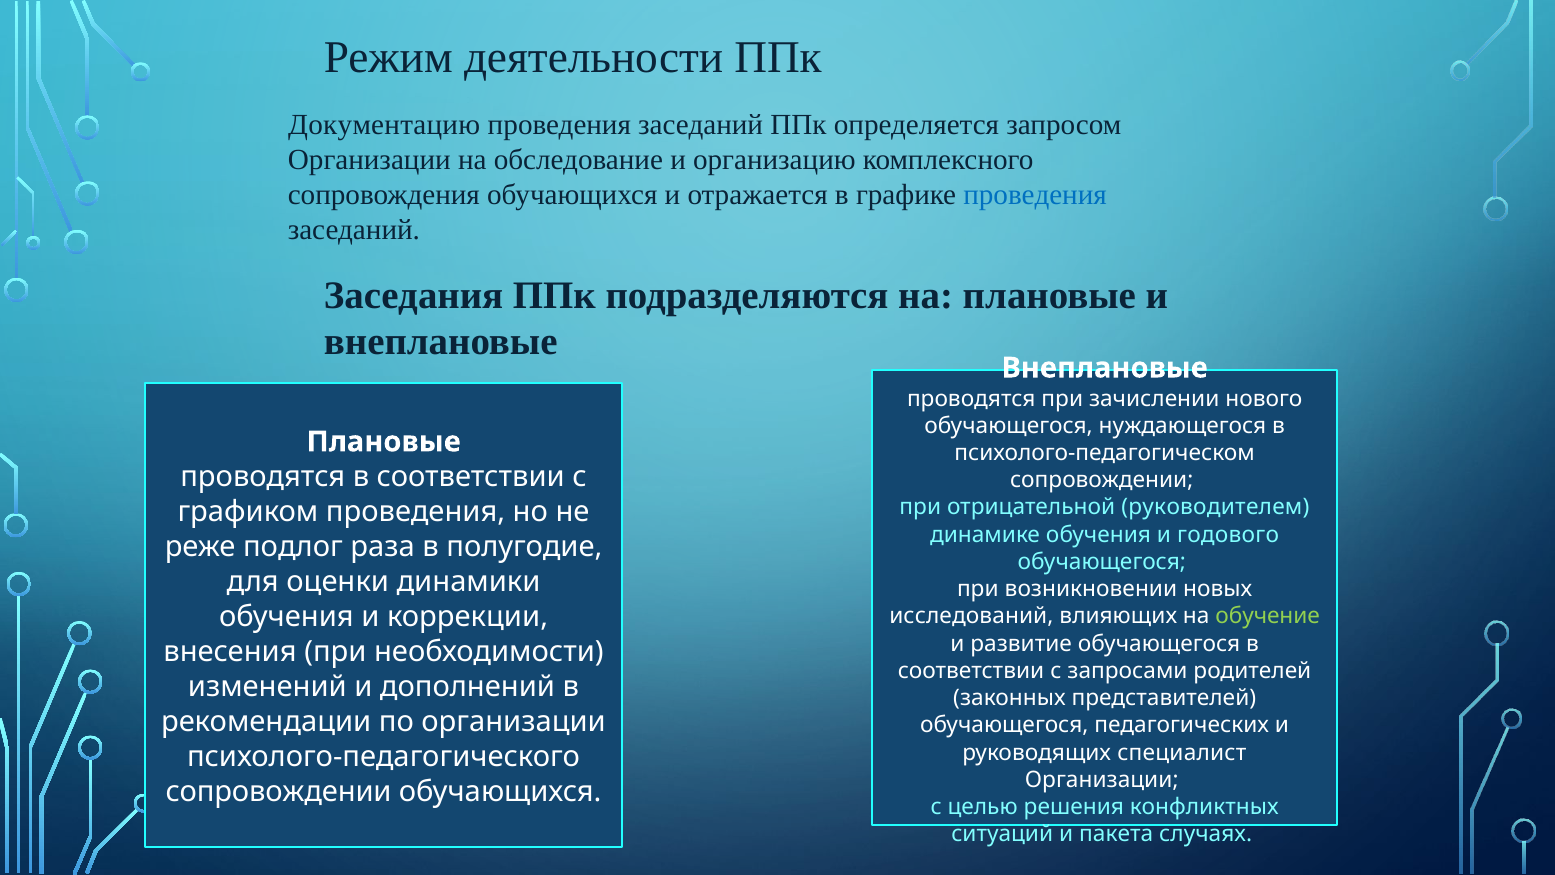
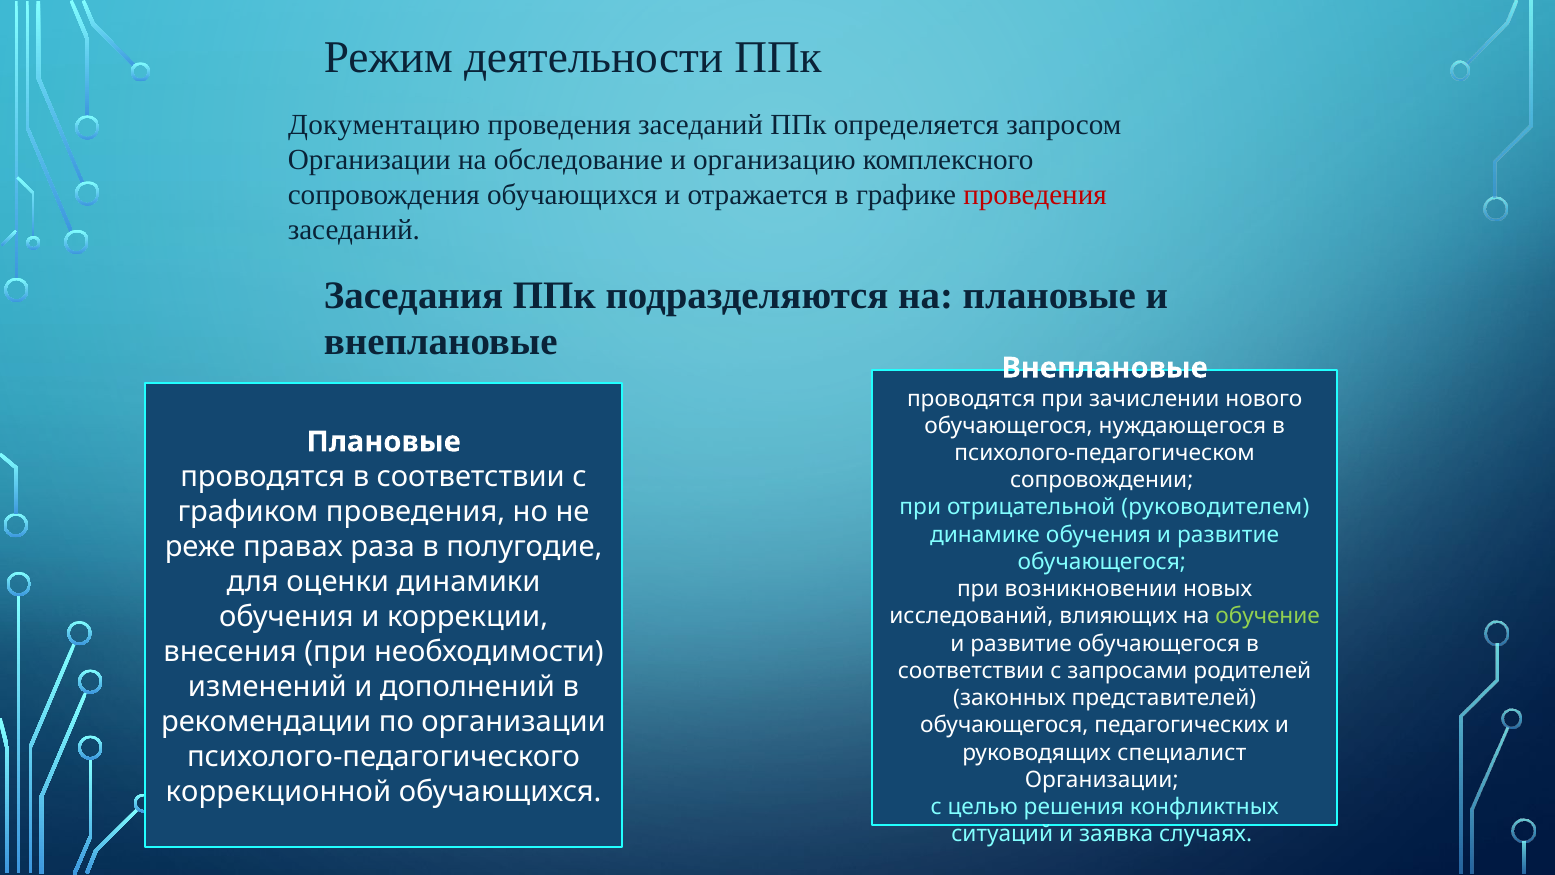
проведения colour: blue -> red (1035, 195)
обучения и годового: годового -> развитие (1228, 535)
подлог: подлог -> правах (293, 547)
сопровождении: сопровождении -> коррекционной (278, 792)
пакета: пакета -> заявка (1116, 834)
